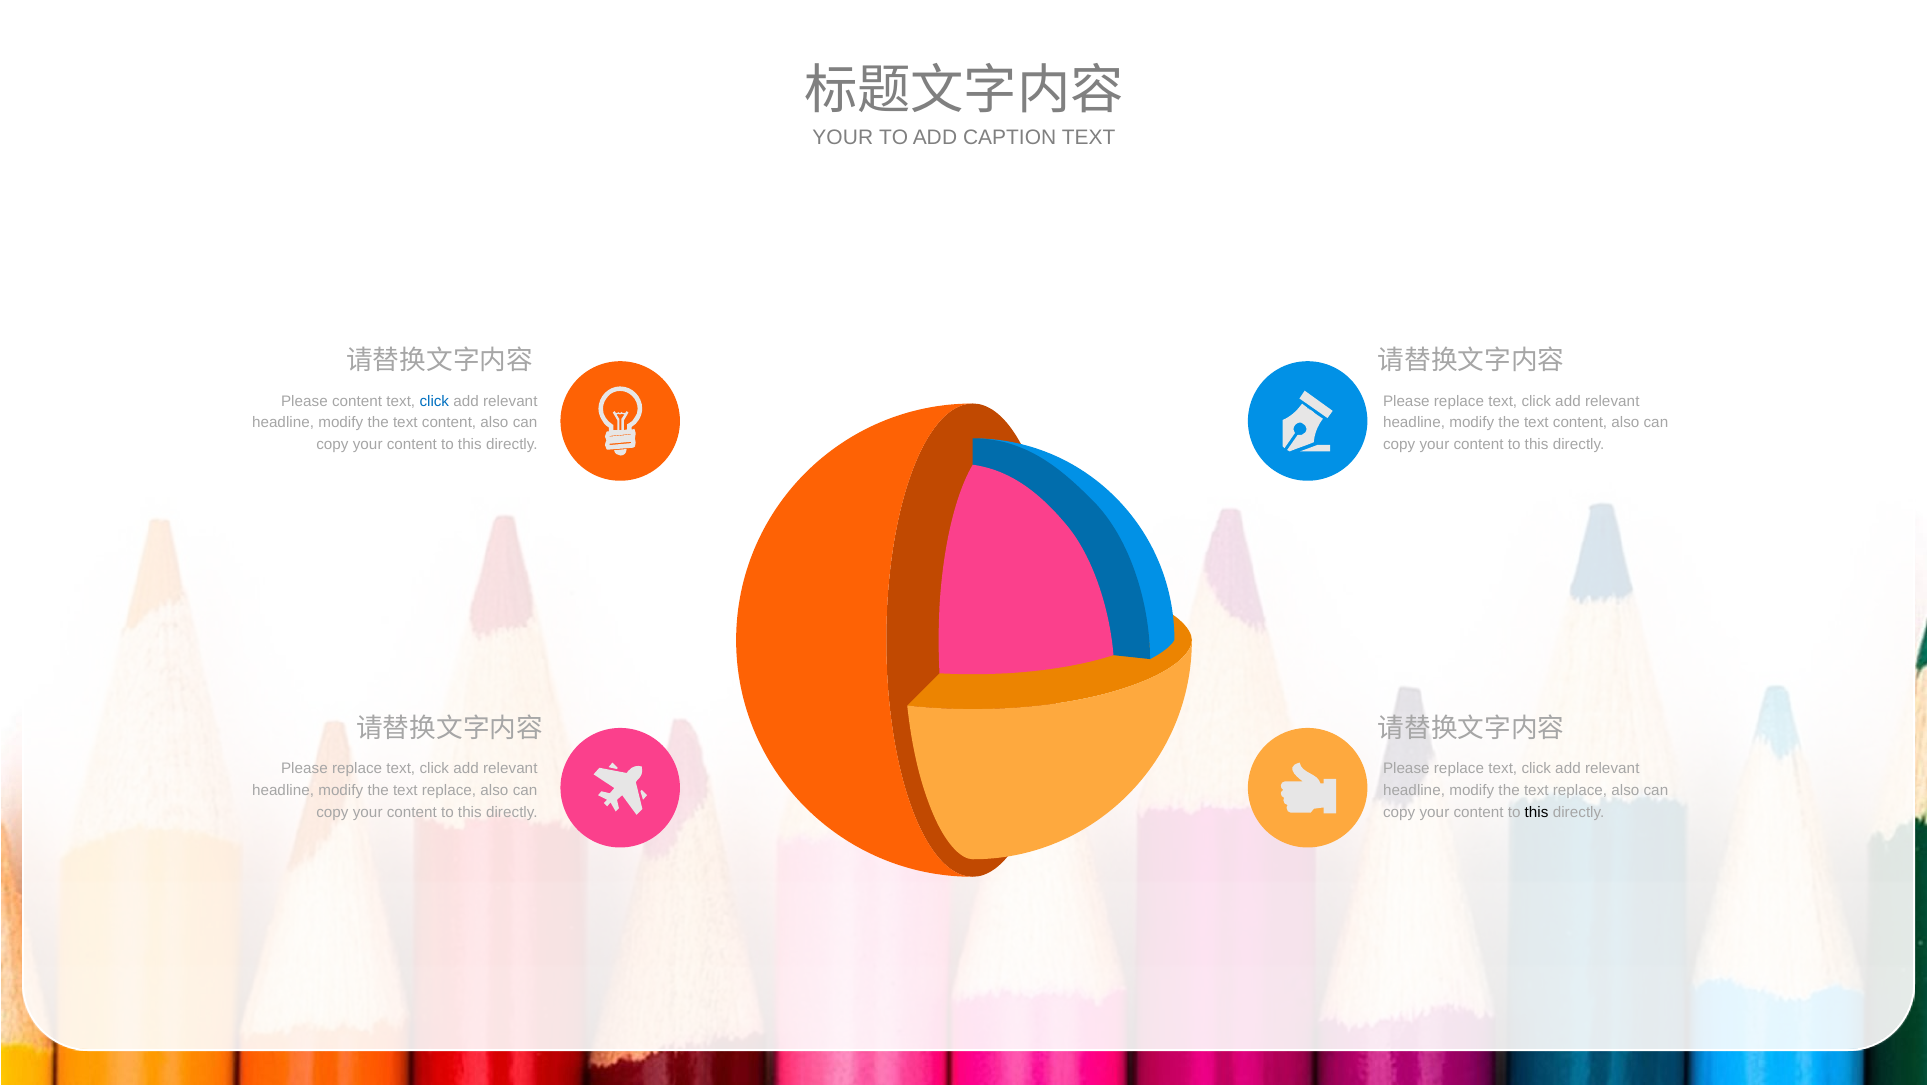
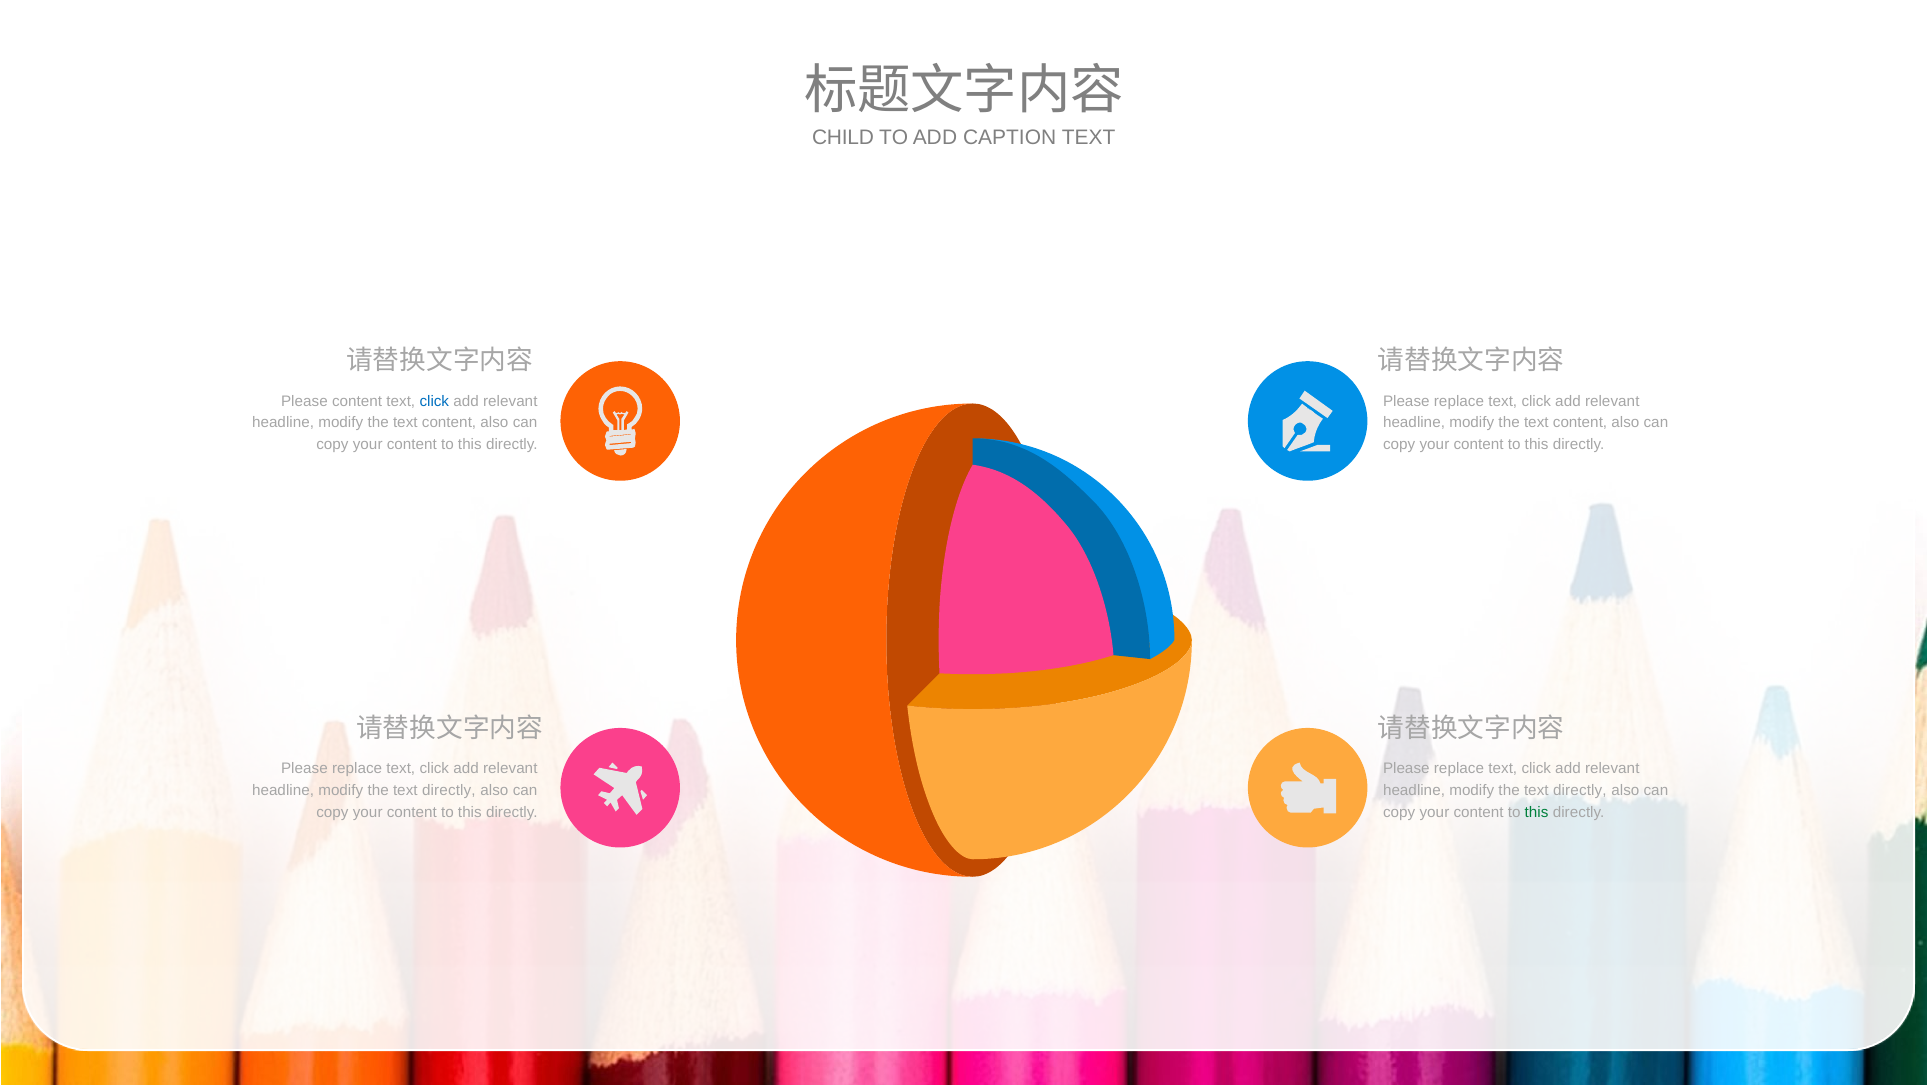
YOUR: YOUR -> CHILD (843, 138)
replace: replace -> directly (449, 790)
replace: replace -> directly (1580, 790)
this colour: black -> green (1537, 812)
